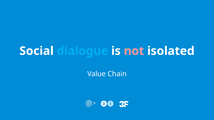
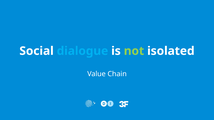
not colour: pink -> light green (134, 51)
